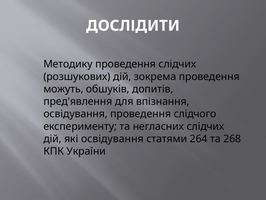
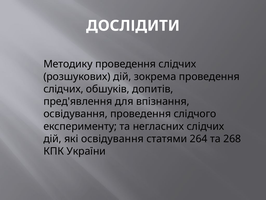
можуть: можуть -> слідчих (63, 89)
